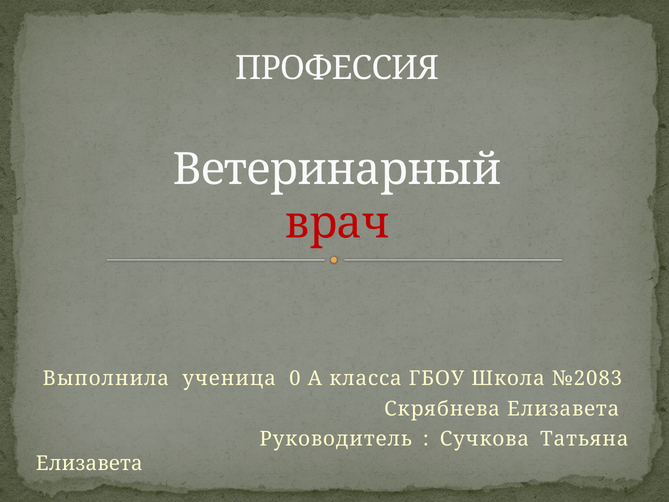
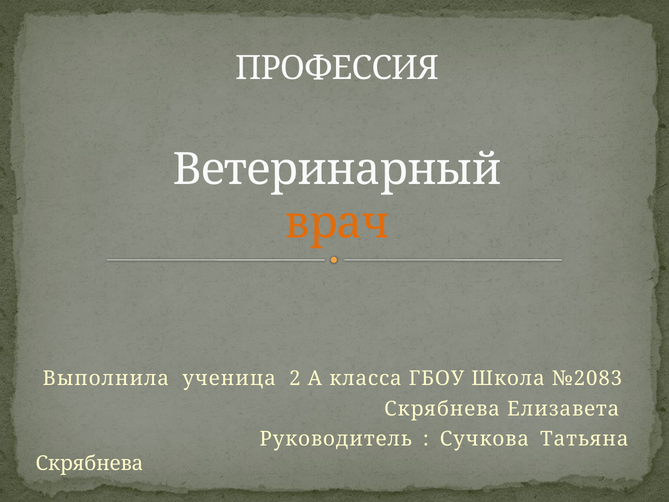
врач colour: red -> orange (337, 223)
0: 0 -> 2 (295, 378)
Елизавета: Елизавета -> Скрябнева (89, 463)
